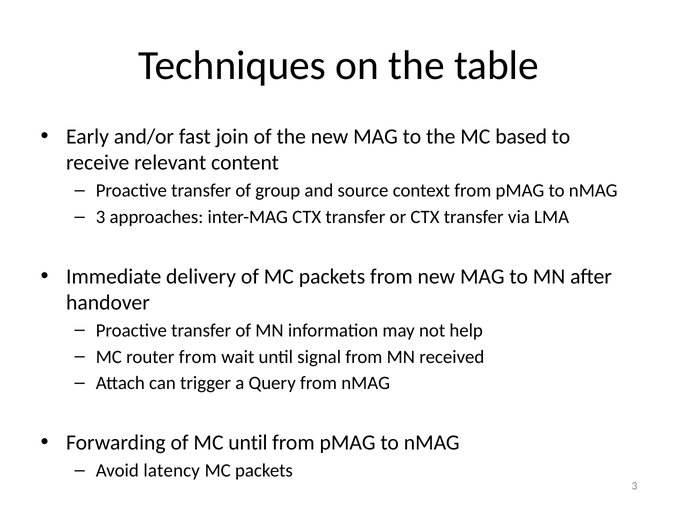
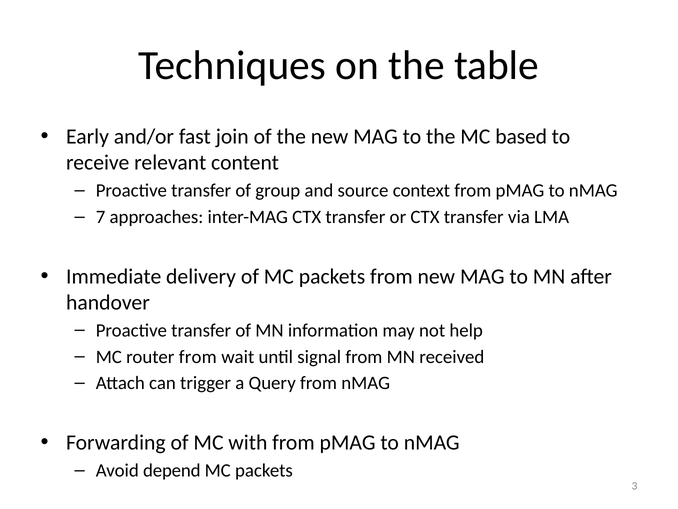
3: 3 -> 7 (101, 217)
MC until: until -> with (248, 442)
latency: latency -> depend (172, 470)
